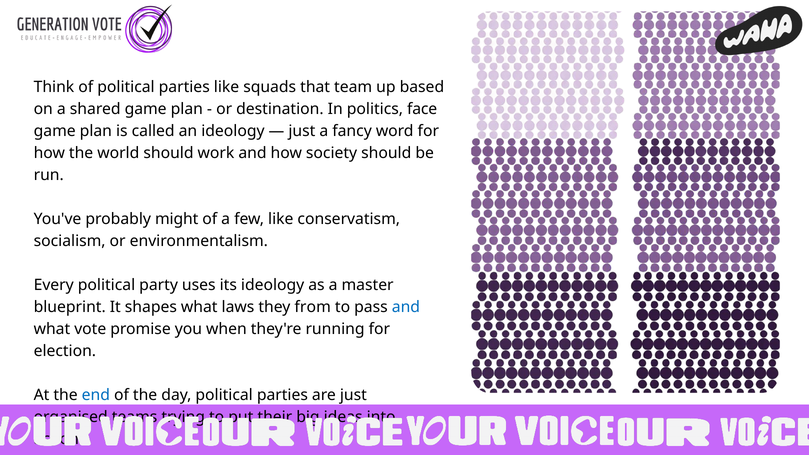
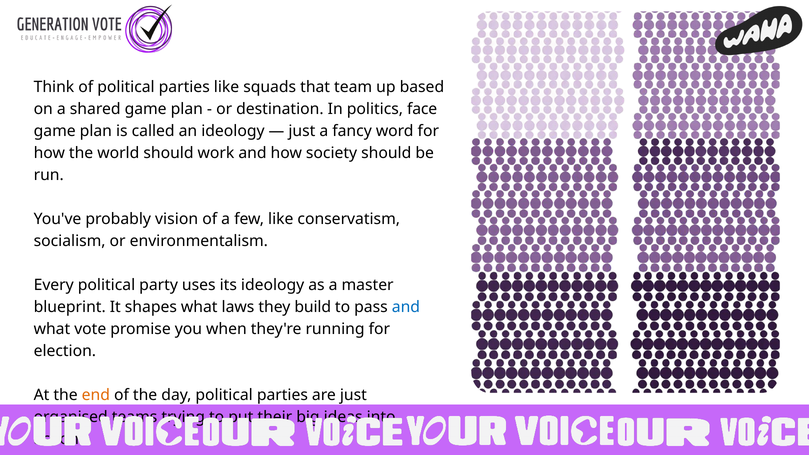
might: might -> vision (177, 219)
from: from -> build (313, 307)
end colour: blue -> orange (96, 395)
